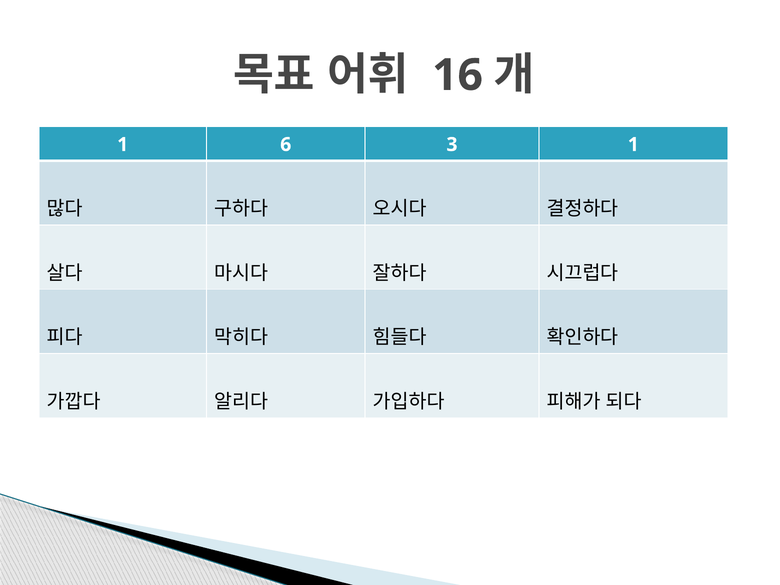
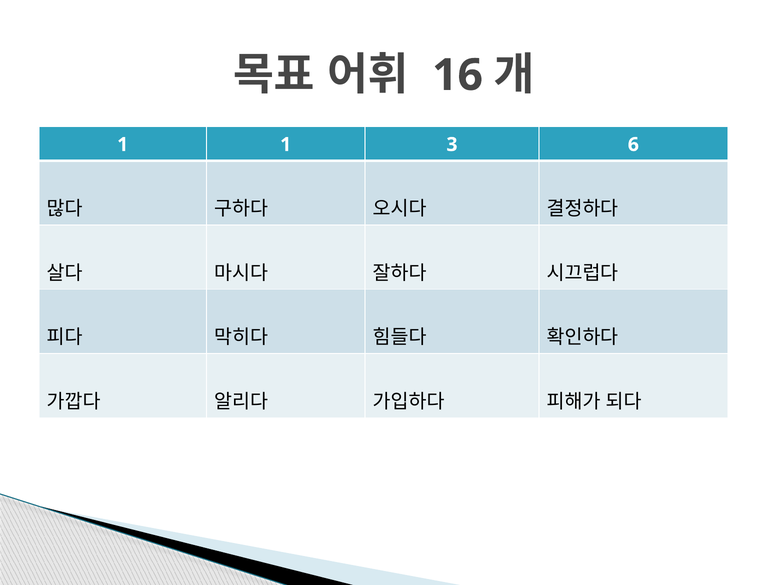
1 6: 6 -> 1 (286, 145)
3 1: 1 -> 6 (633, 145)
